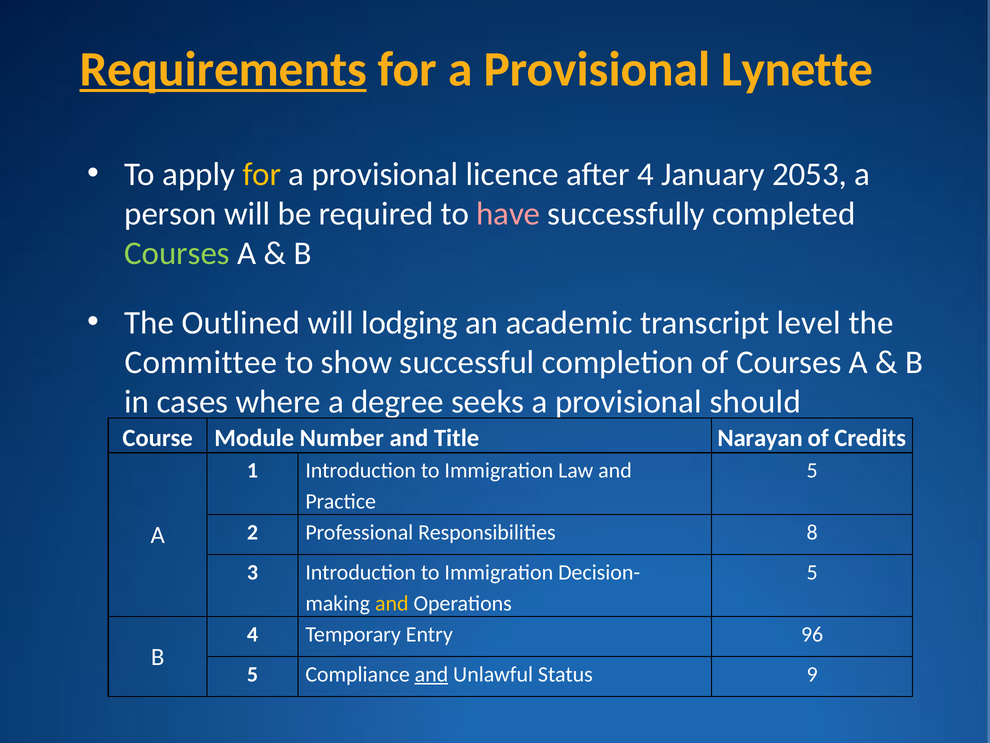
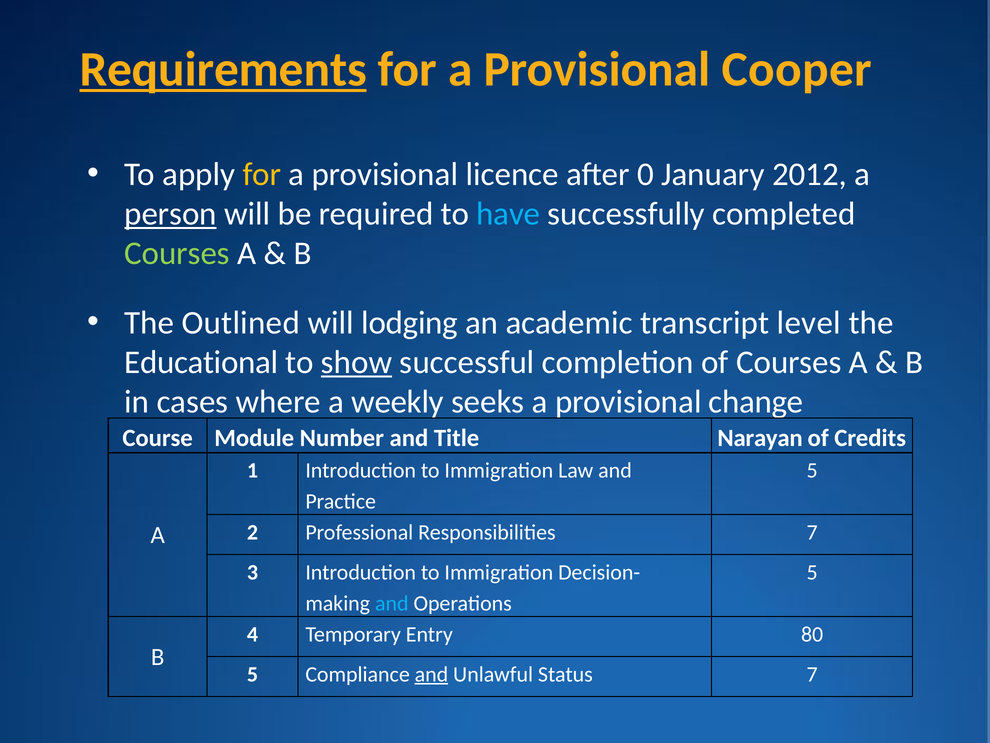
Lynette: Lynette -> Cooper (797, 69)
after 4: 4 -> 0 (645, 174)
2053: 2053 -> 2012 (810, 174)
person underline: none -> present (171, 214)
have colour: pink -> light blue (508, 214)
Committee: Committee -> Educational (201, 362)
show underline: none -> present (357, 362)
degree: degree -> weekly (398, 402)
should: should -> change (756, 402)
Responsibilities 8: 8 -> 7 (812, 532)
and colour: yellow -> light blue (392, 603)
96: 96 -> 80 (812, 634)
Status 9: 9 -> 7 (812, 674)
